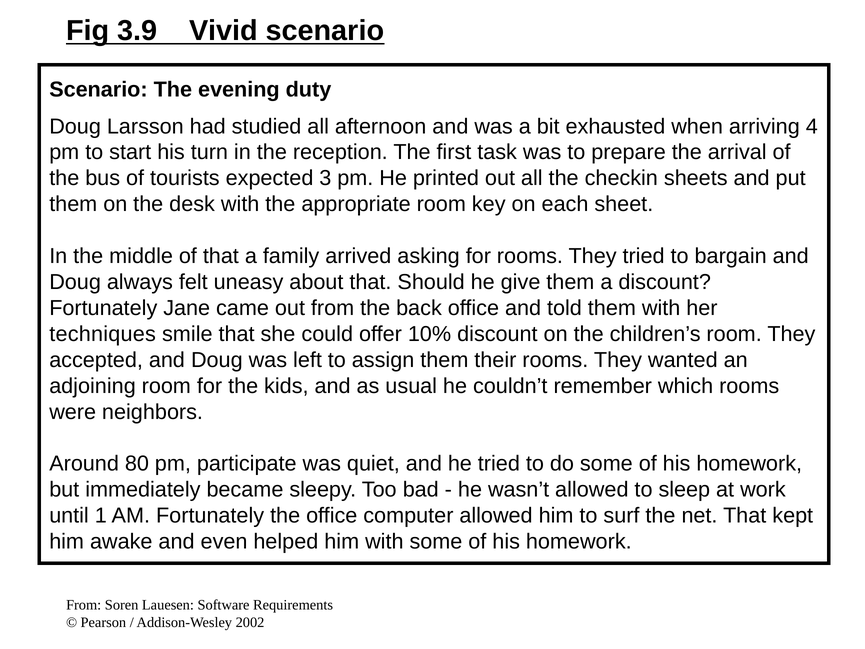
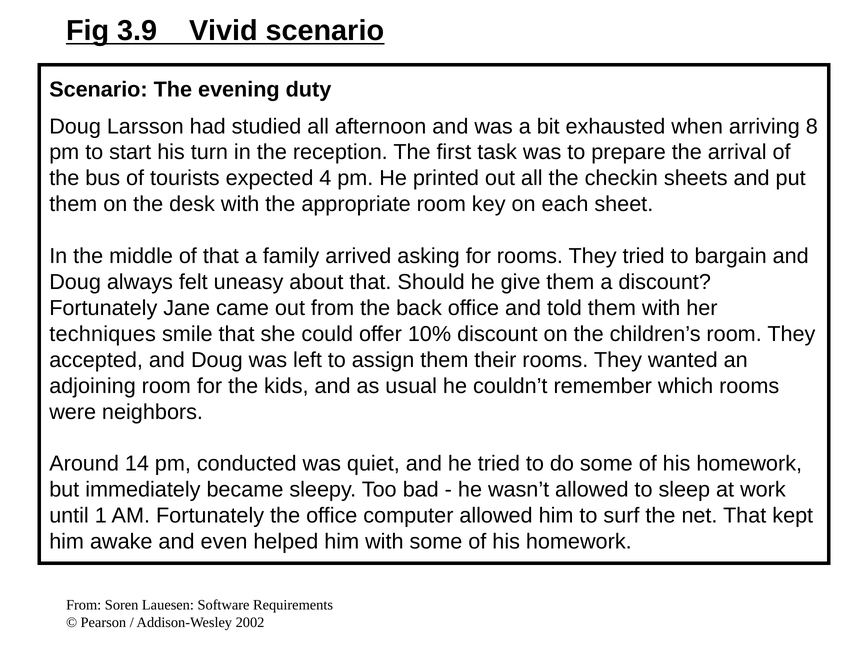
4: 4 -> 8 (812, 126)
3: 3 -> 4 (325, 178)
80: 80 -> 14 (137, 464)
participate: participate -> conducted (247, 464)
